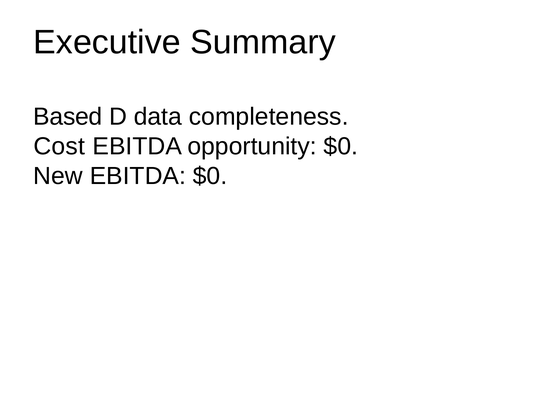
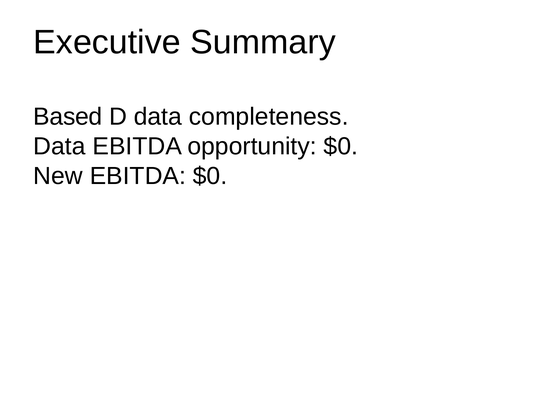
Cost: Cost -> Data (59, 147)
